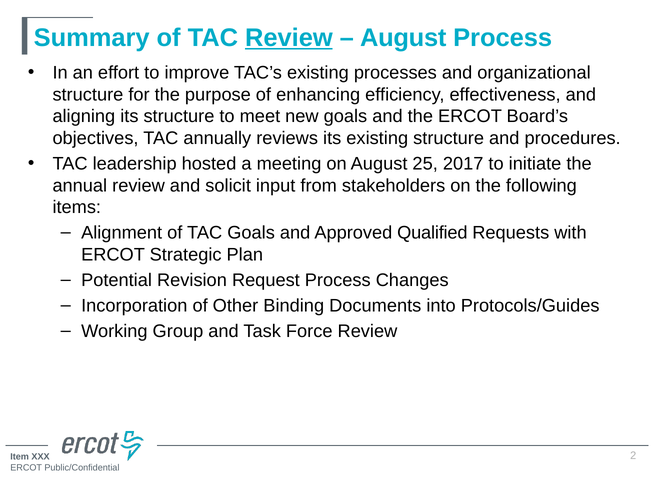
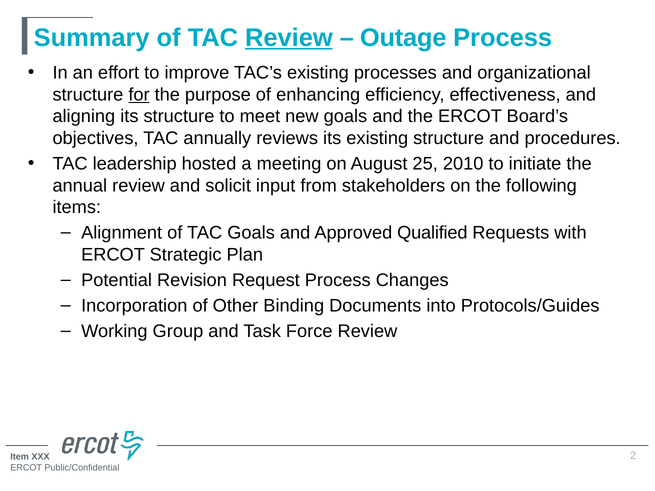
August: August -> Outage (403, 38)
for underline: none -> present (139, 95)
2017: 2017 -> 2010 (463, 164)
